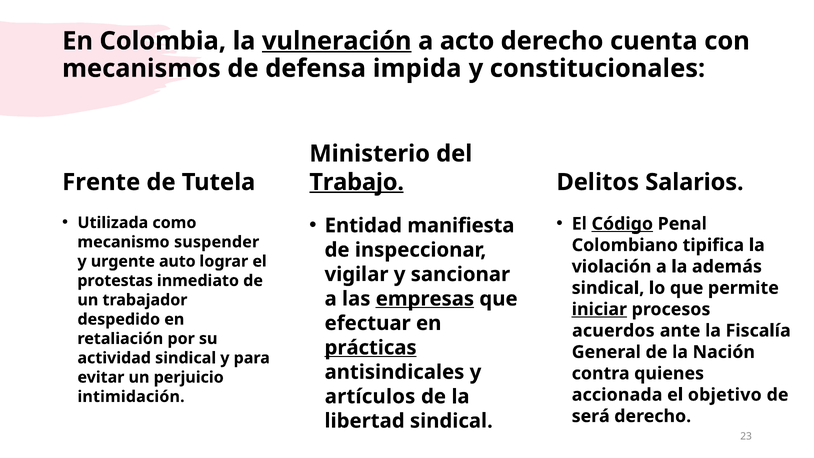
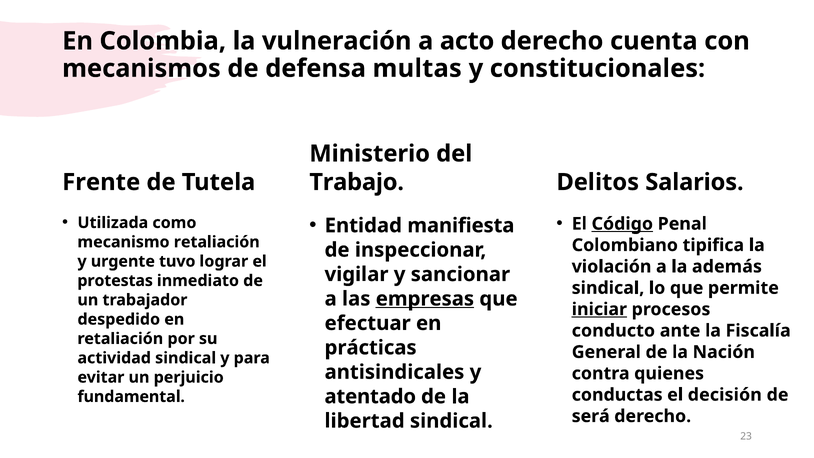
vulneración underline: present -> none (337, 41)
impida: impida -> multas (417, 68)
Trabajo underline: present -> none (357, 182)
mecanismo suspender: suspender -> retaliación (217, 242)
auto: auto -> tuvo (177, 261)
acuerdos: acuerdos -> conducto (613, 331)
prácticas underline: present -> none (371, 348)
accionada: accionada -> conductas (617, 395)
objetivo: objetivo -> decisión (725, 395)
artículos: artículos -> atentado (370, 396)
intimidación: intimidación -> fundamental (131, 397)
